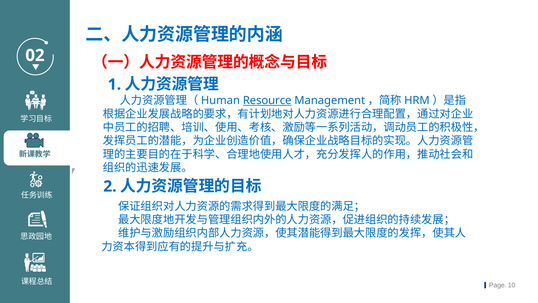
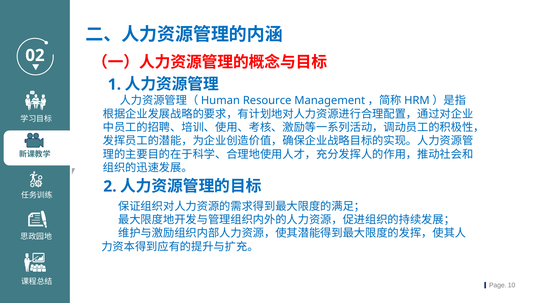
Resource underline: present -> none (267, 100)
